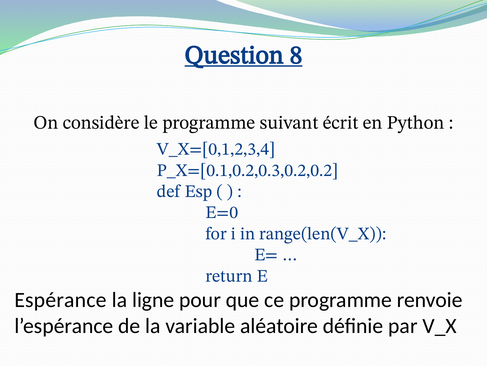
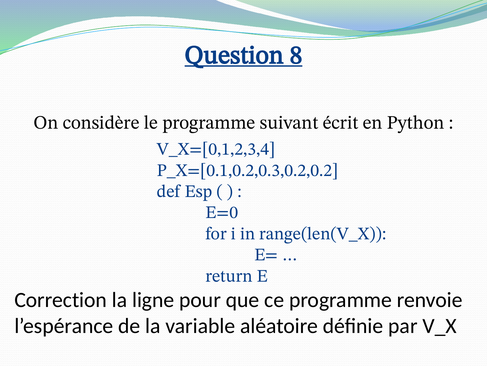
Espérance: Espérance -> Correction (61, 299)
